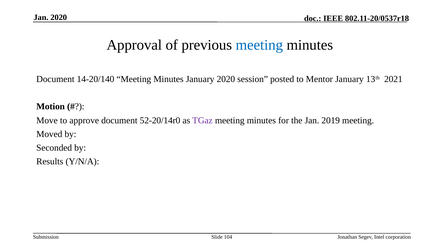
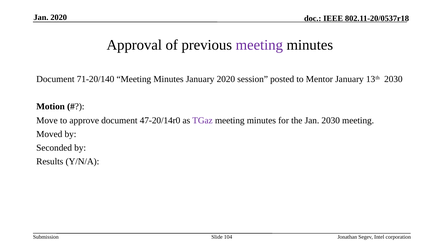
meeting colour: blue -> purple (259, 45)
14-20/140: 14-20/140 -> 71-20/140 (96, 79)
13th 2021: 2021 -> 2030 (393, 79)
52-20/14r0: 52-20/14r0 -> 47-20/14r0 (160, 121)
Jan 2019: 2019 -> 2030 (331, 121)
